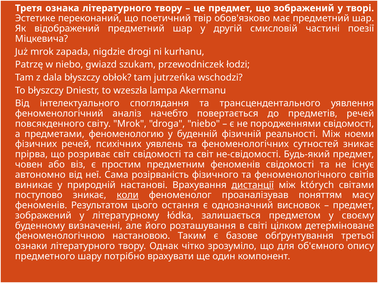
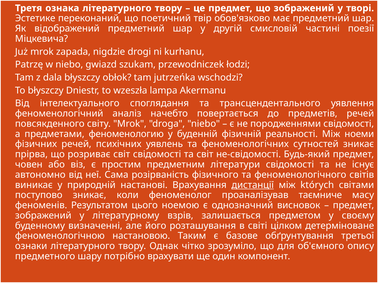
предметним феноменів: феноменів -> літератури (235, 165)
коли underline: present -> none (128, 195)
поняттям: поняттям -> таємниче (320, 195)
остання: остання -> ноемою (180, 206)
łódka: łódka -> взрів (180, 216)
